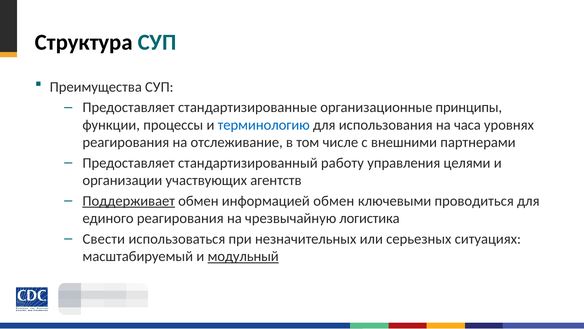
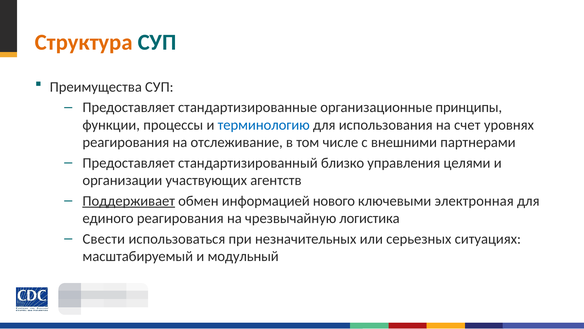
Структура colour: black -> orange (84, 42)
часа: часа -> счет (467, 125)
работу: работу -> близко (343, 163)
информацией обмен: обмен -> нового (334, 201)
проводиться: проводиться -> электронная (474, 201)
модульный underline: present -> none (243, 256)
